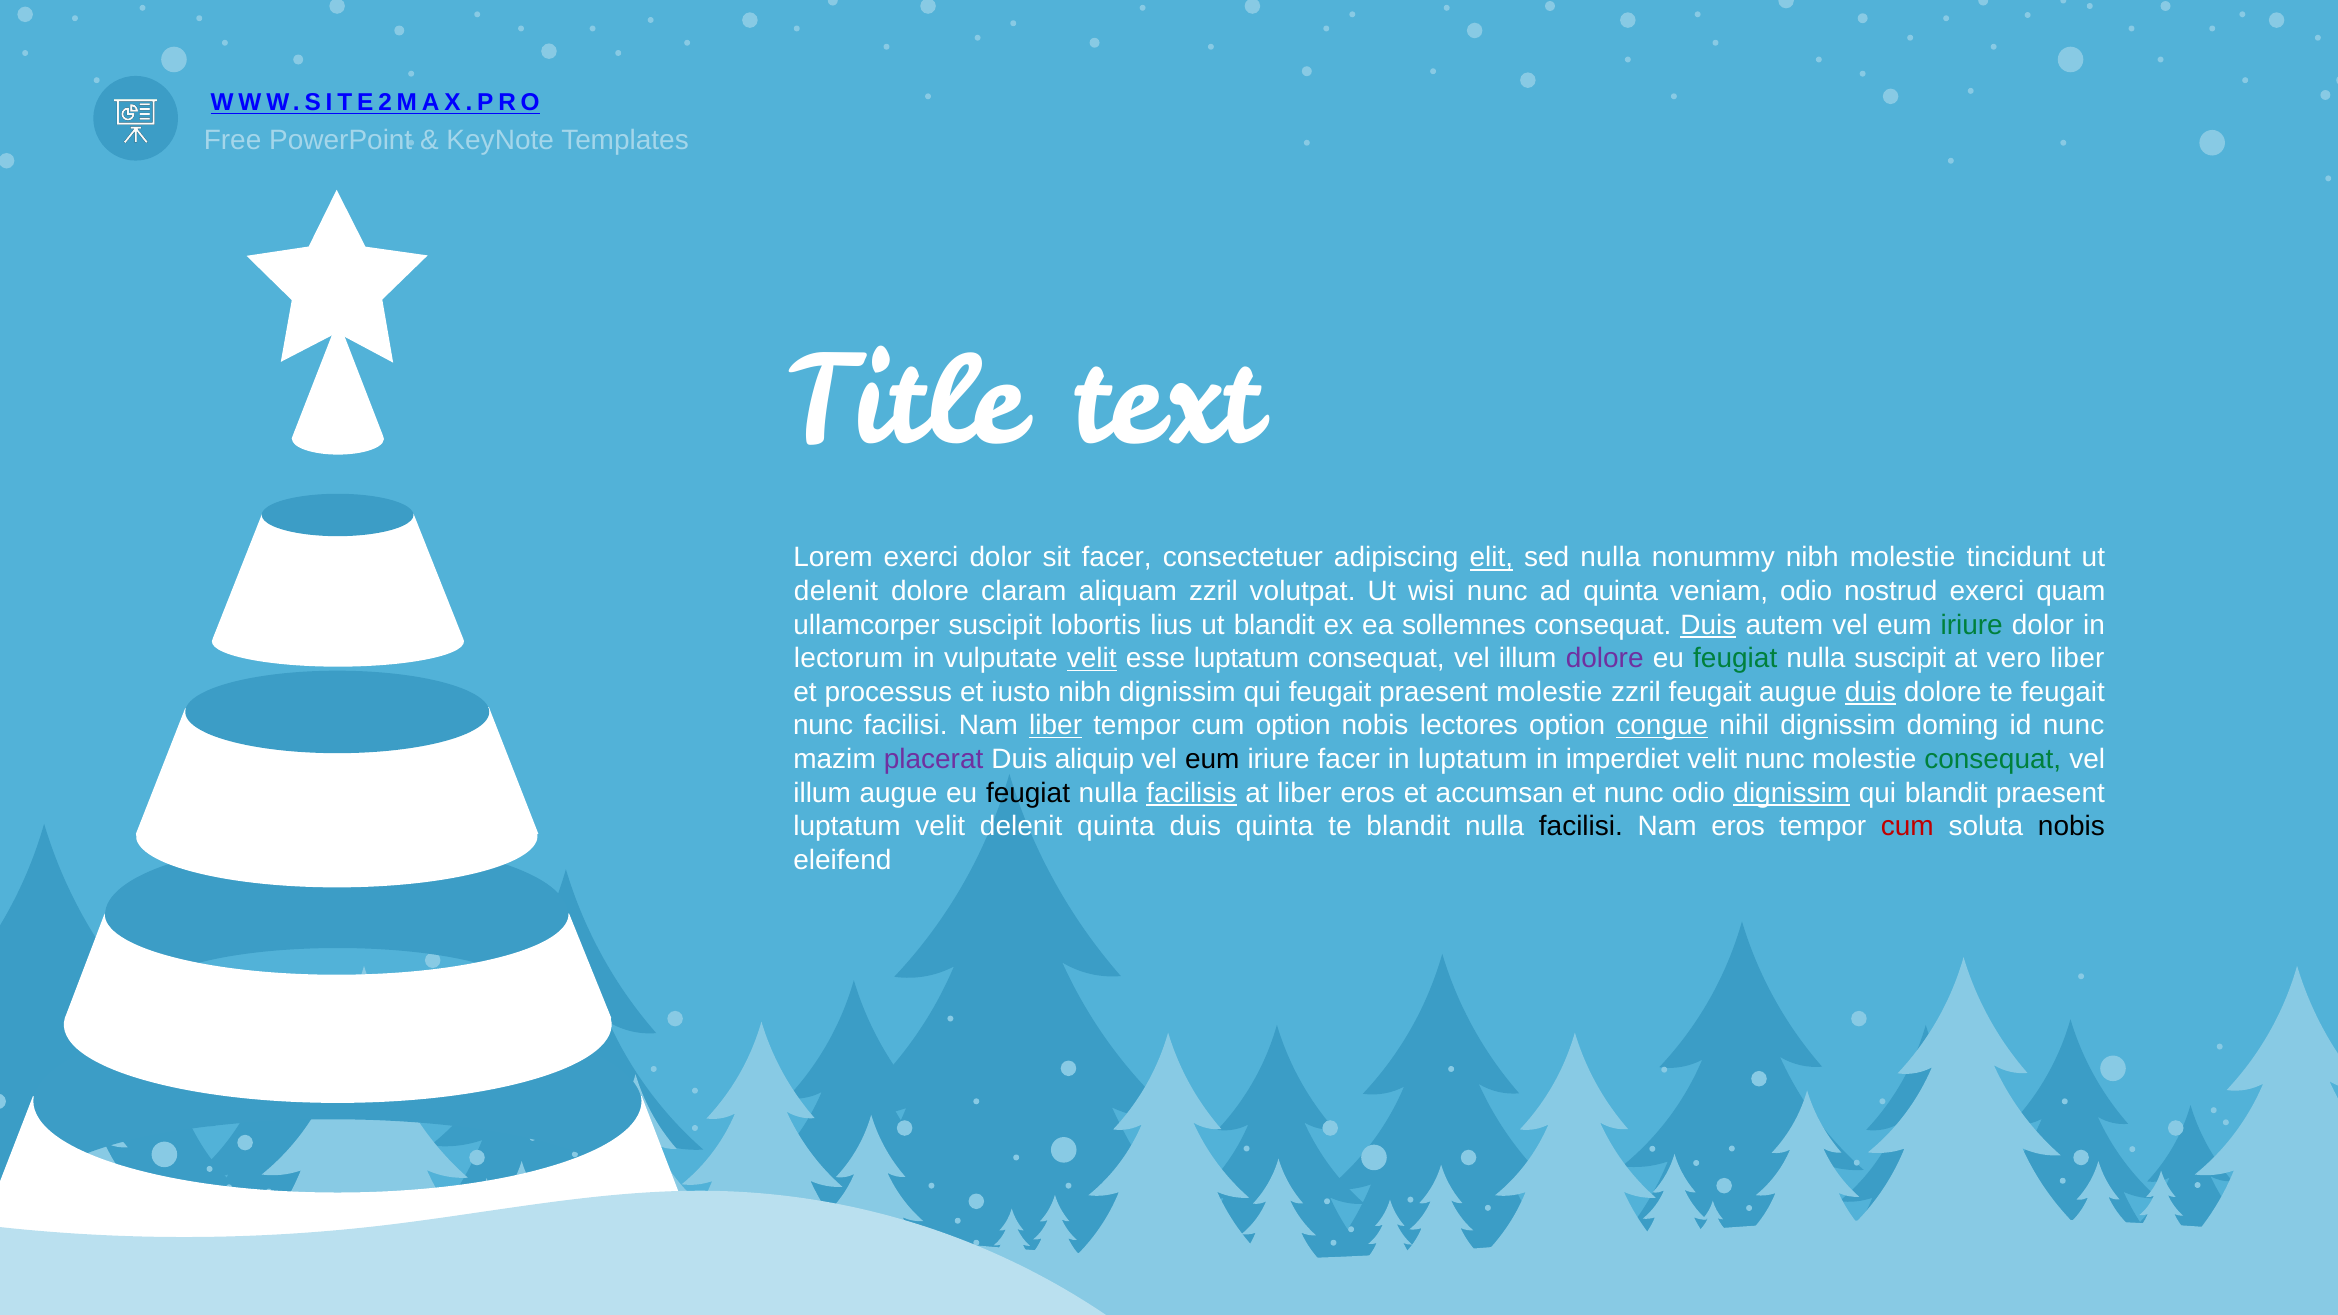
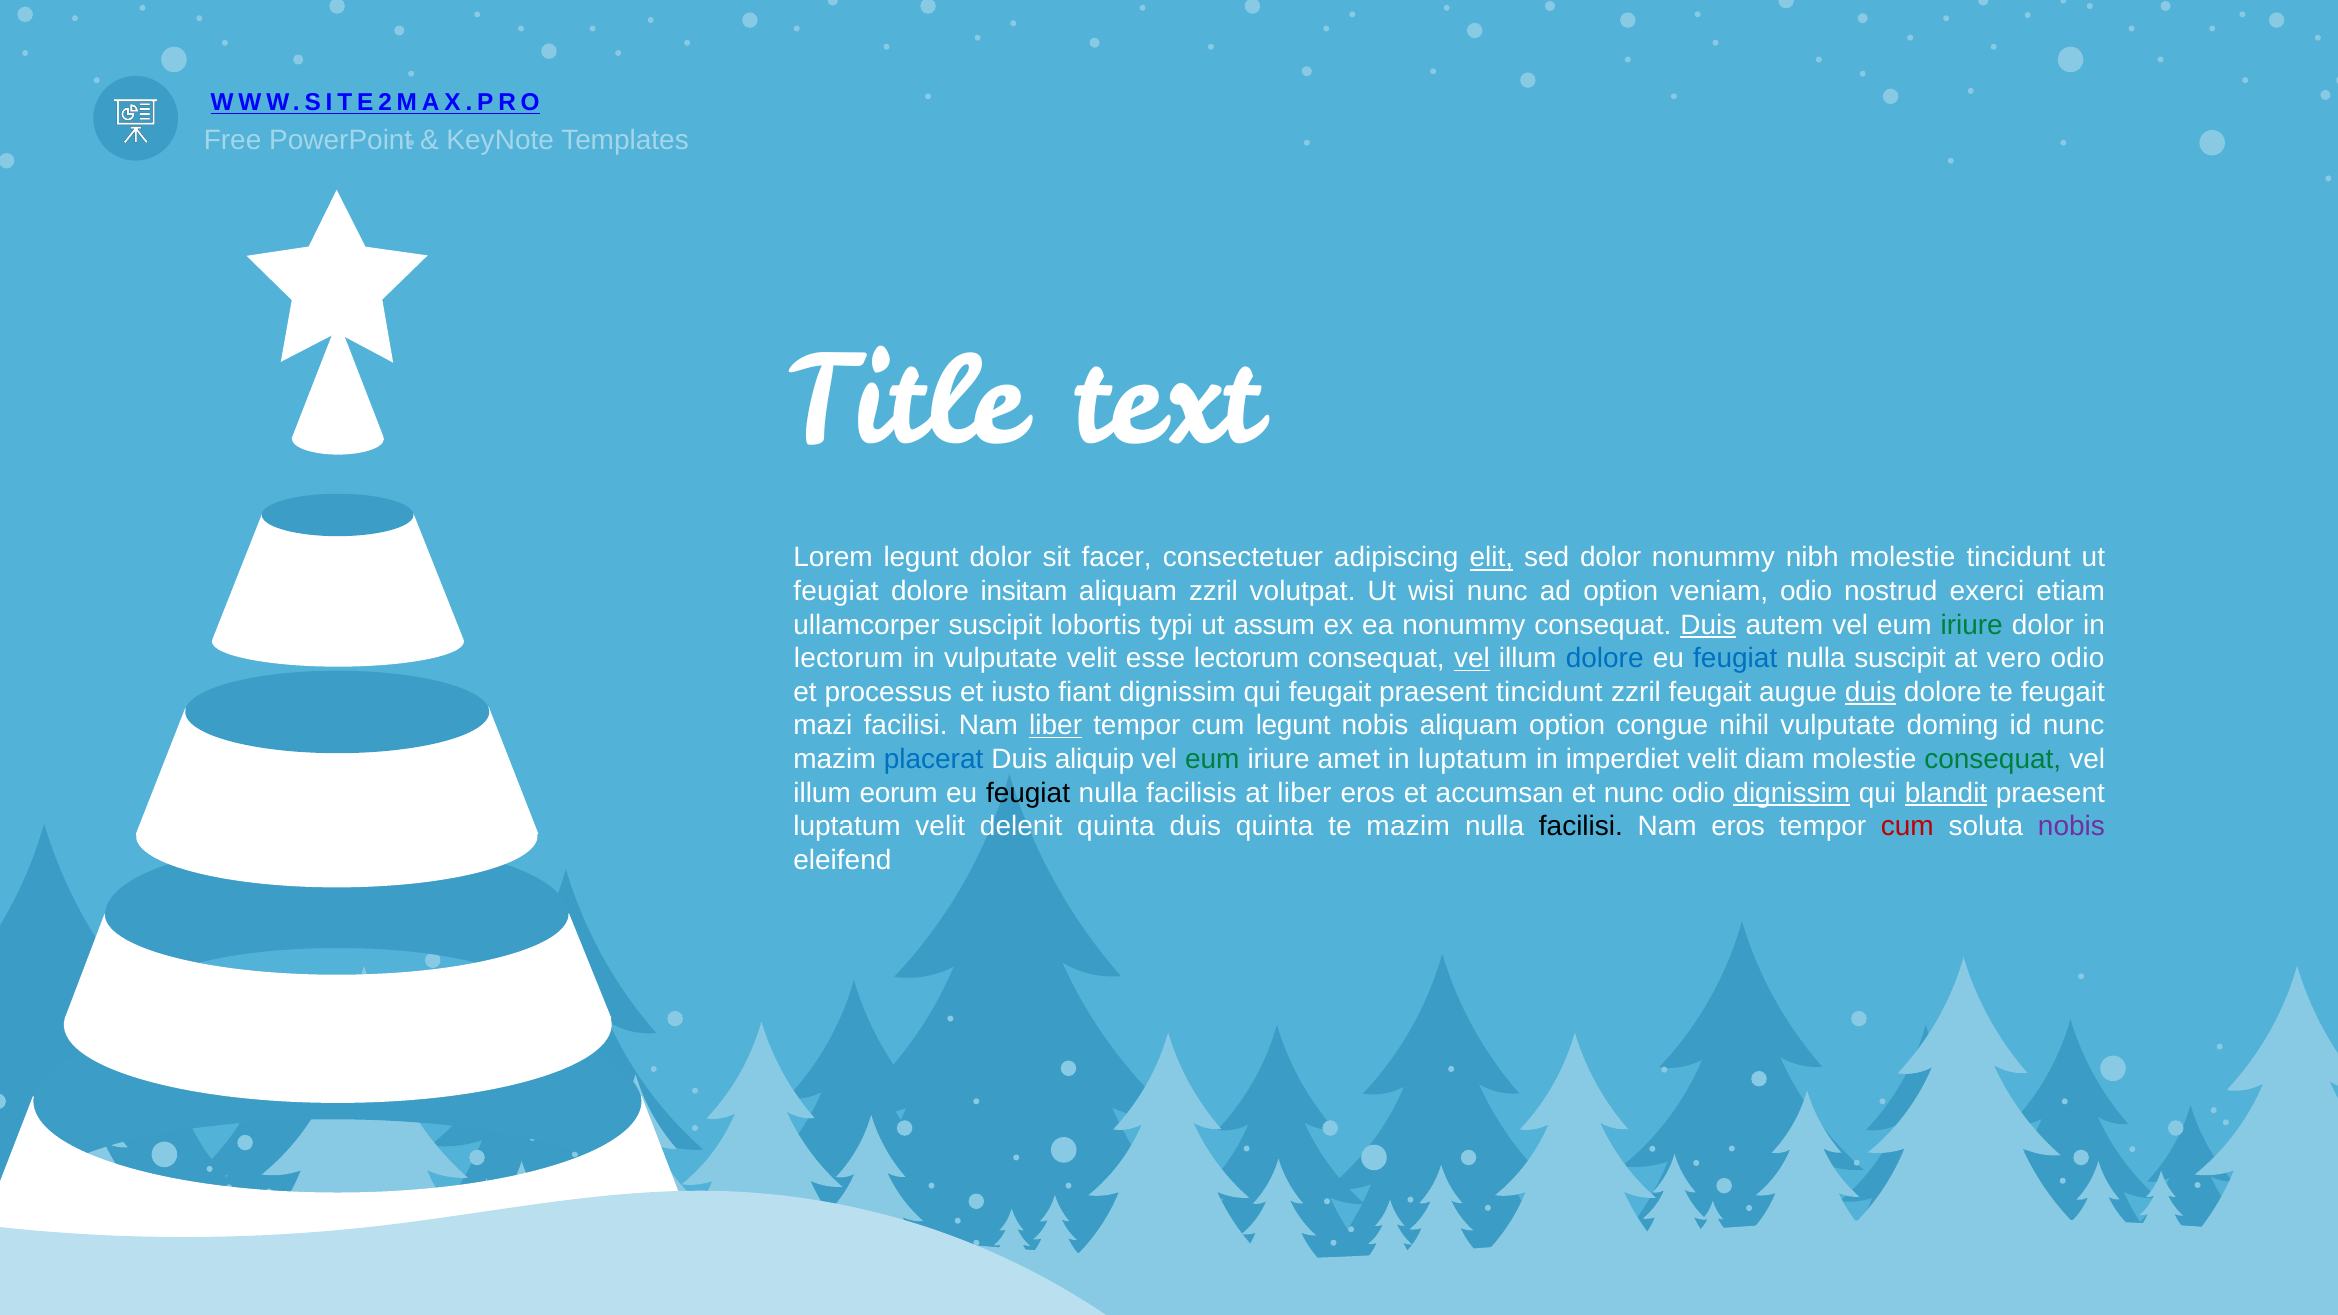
Lorem exerci: exerci -> legunt (921, 558)
sed nulla: nulla -> dolor (1611, 558)
delenit: delenit -> feugiat (836, 591)
claram: claram -> insitam (1024, 591)
ad quinta: quinta -> option (1621, 591)
quam: quam -> etiam (2071, 591)
lius: lius -> typi (1171, 625)
ut blandit: blandit -> assum (1274, 625)
ea sollemnes: sollemnes -> nonummy (1464, 625)
velit underline: present -> none (1092, 659)
esse luptatum: luptatum -> lectorum (1247, 659)
vel underline: none -> present (1472, 659)
dolore colour: purple -> blue (1605, 659)
feugiat colour: green -> blue (1735, 659)
vero liber: liber -> odio (2077, 659)
iusto nibh: nibh -> fiant (1085, 692)
praesent molestie: molestie -> tincidunt (1549, 692)
nunc: nunc -> mazi (823, 726)
cum option: option -> legunt (1293, 726)
nobis lectores: lectores -> aliquam (1469, 726)
congue underline: present -> none (1662, 726)
nihil dignissim: dignissim -> vulputate (1838, 726)
placerat colour: purple -> blue (934, 759)
eum colour: black -> green (1212, 759)
iriure facer: facer -> amet (1349, 759)
velit nunc: nunc -> diam (1775, 759)
illum augue: augue -> eorum (899, 793)
facilisis underline: present -> none (1192, 793)
blandit underline: none -> present (1946, 793)
te blandit: blandit -> mazim (1408, 826)
nobis colour: black -> purple (2071, 826)
